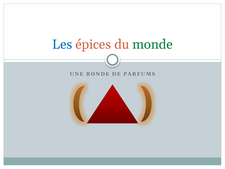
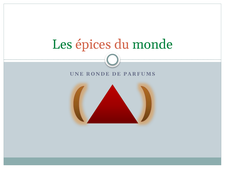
Les colour: blue -> green (62, 44)
